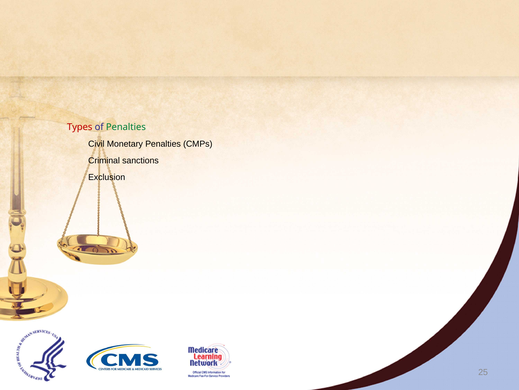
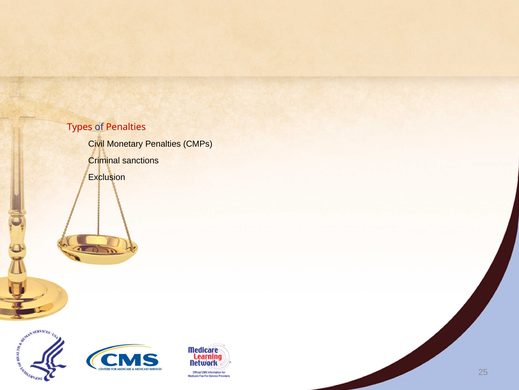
Penalties colour: green -> red (126, 127)
